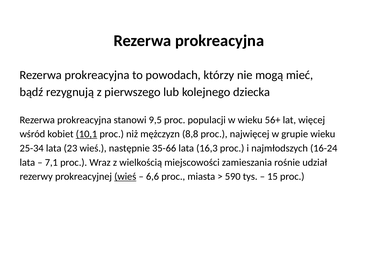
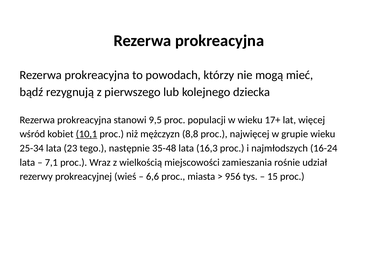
56+: 56+ -> 17+ (273, 120)
23 wieś: wieś -> tego (93, 149)
35-66: 35-66 -> 35-48 (164, 149)
wieś underline: present -> none (125, 177)
590: 590 -> 956 (233, 177)
